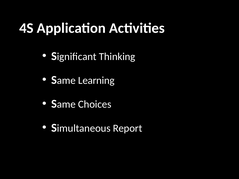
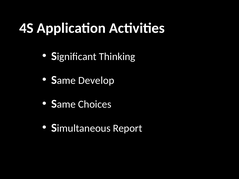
Learning: Learning -> Develop (96, 81)
